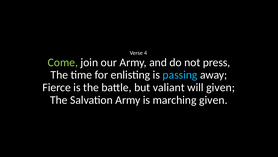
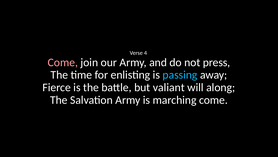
Come colour: light green -> pink (63, 62)
will given: given -> along (221, 87)
marching given: given -> come (213, 100)
